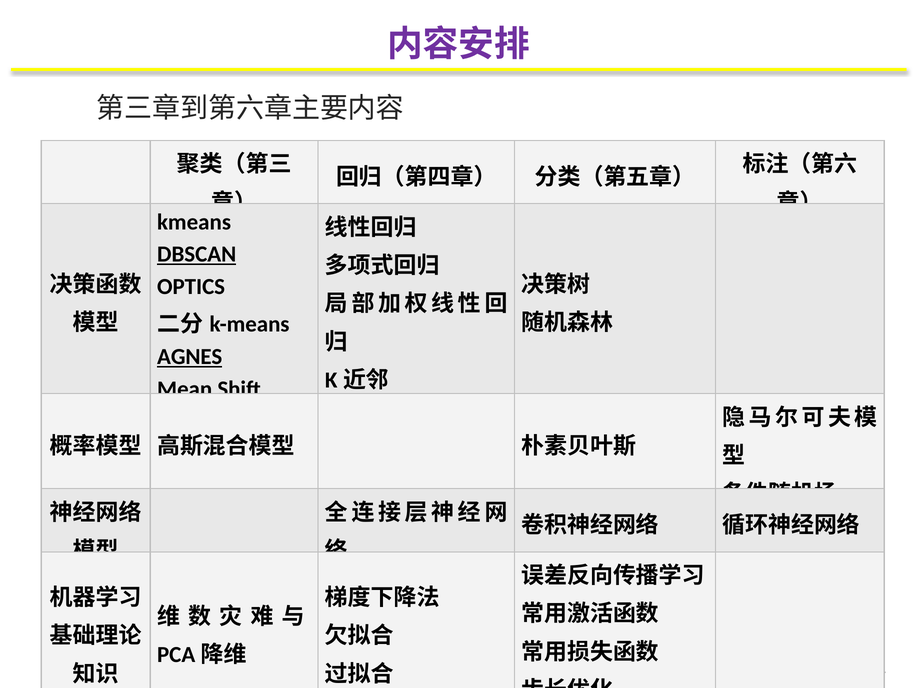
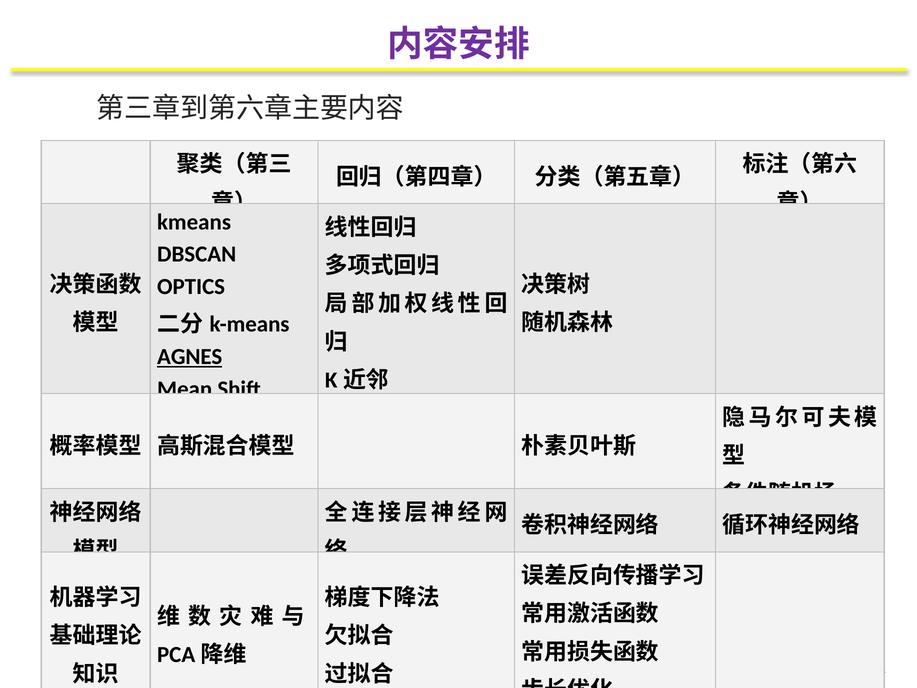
DBSCAN underline: present -> none (197, 254)
